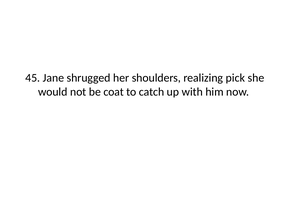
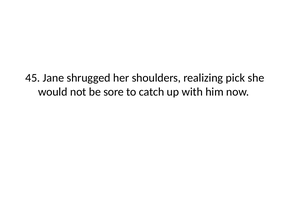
coat: coat -> sore (114, 92)
